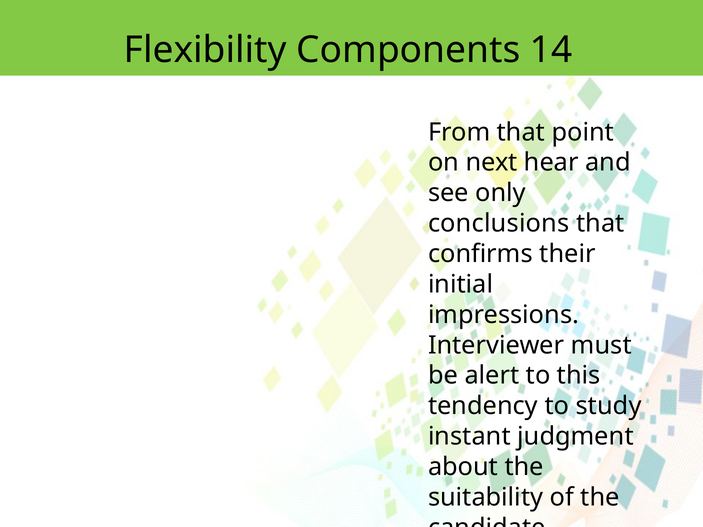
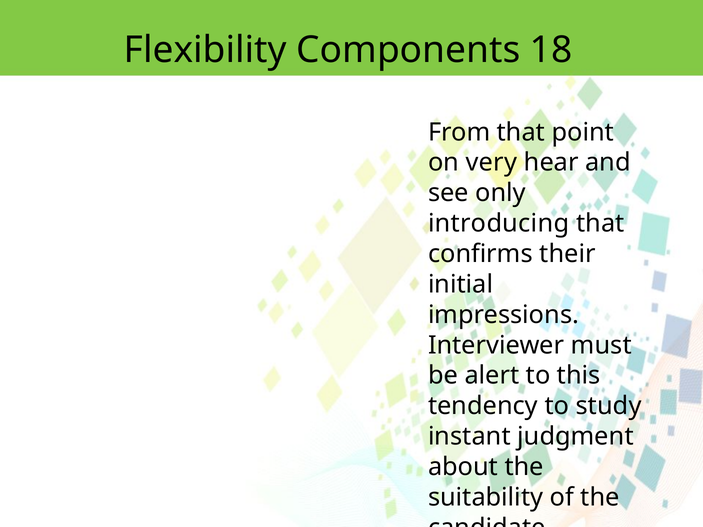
14: 14 -> 18 (551, 50)
next: next -> very (491, 163)
conclusions: conclusions -> introducing (499, 224)
